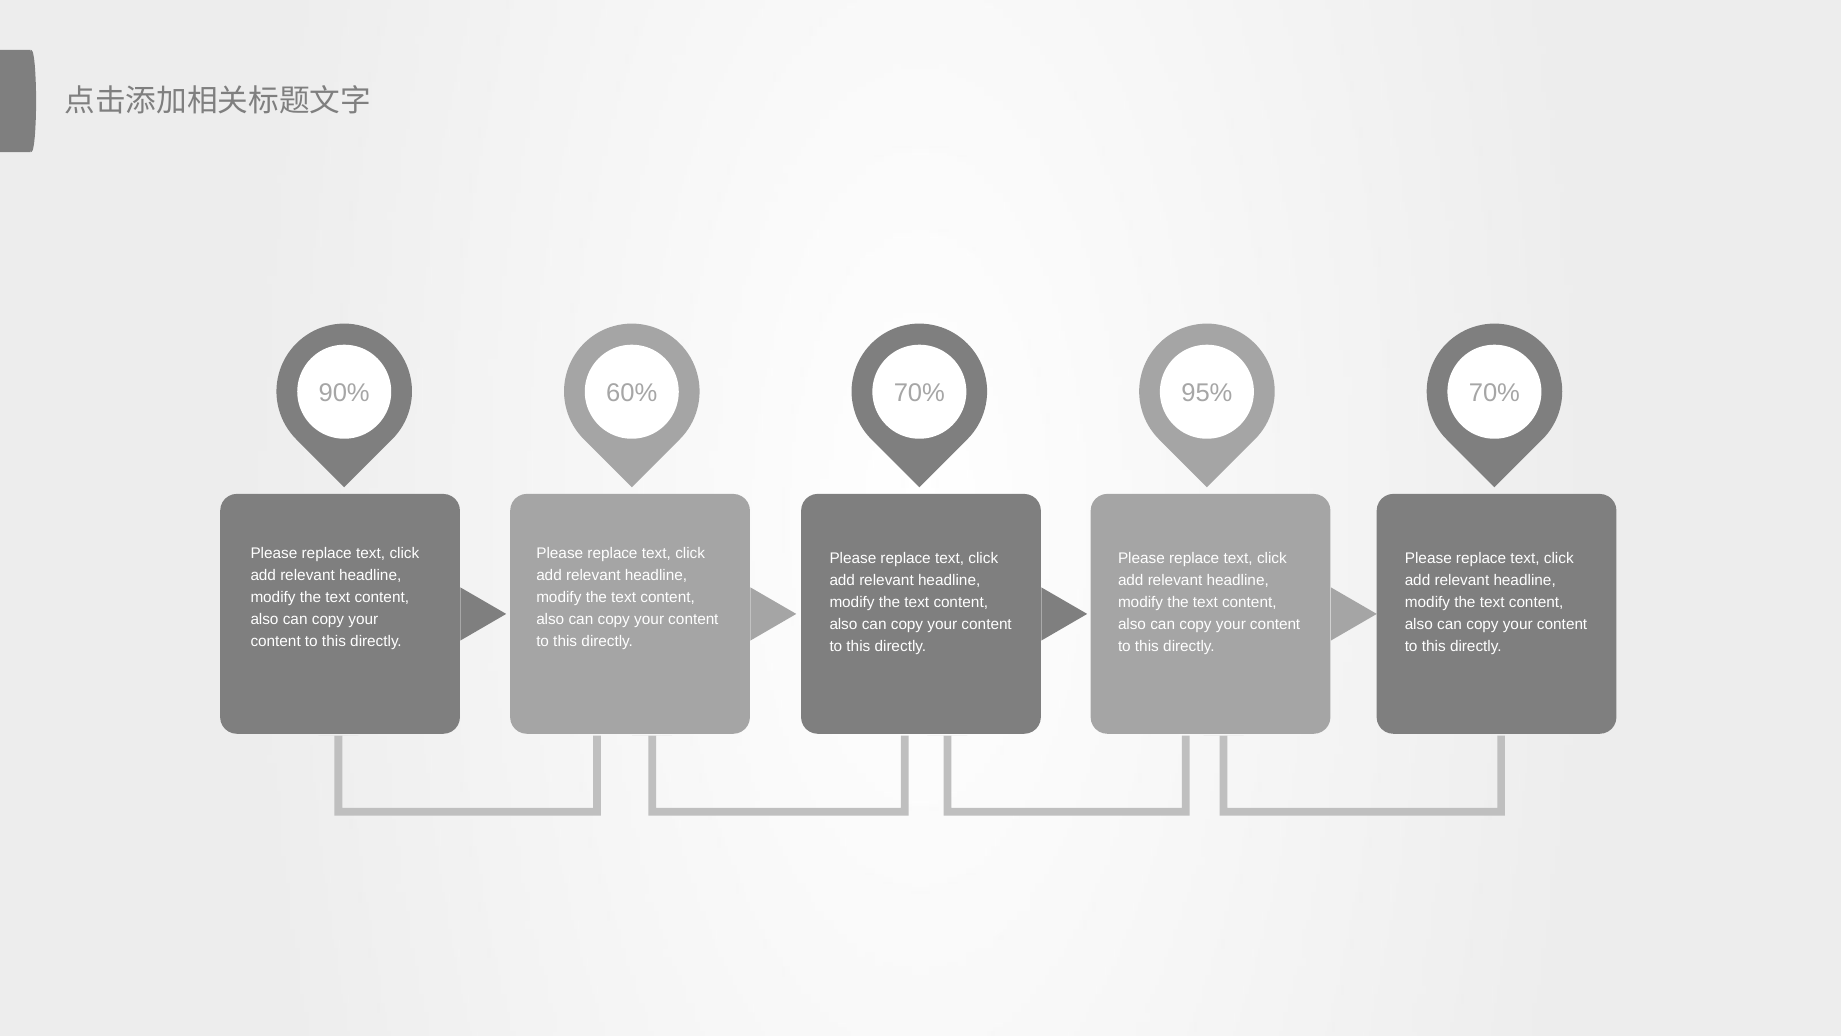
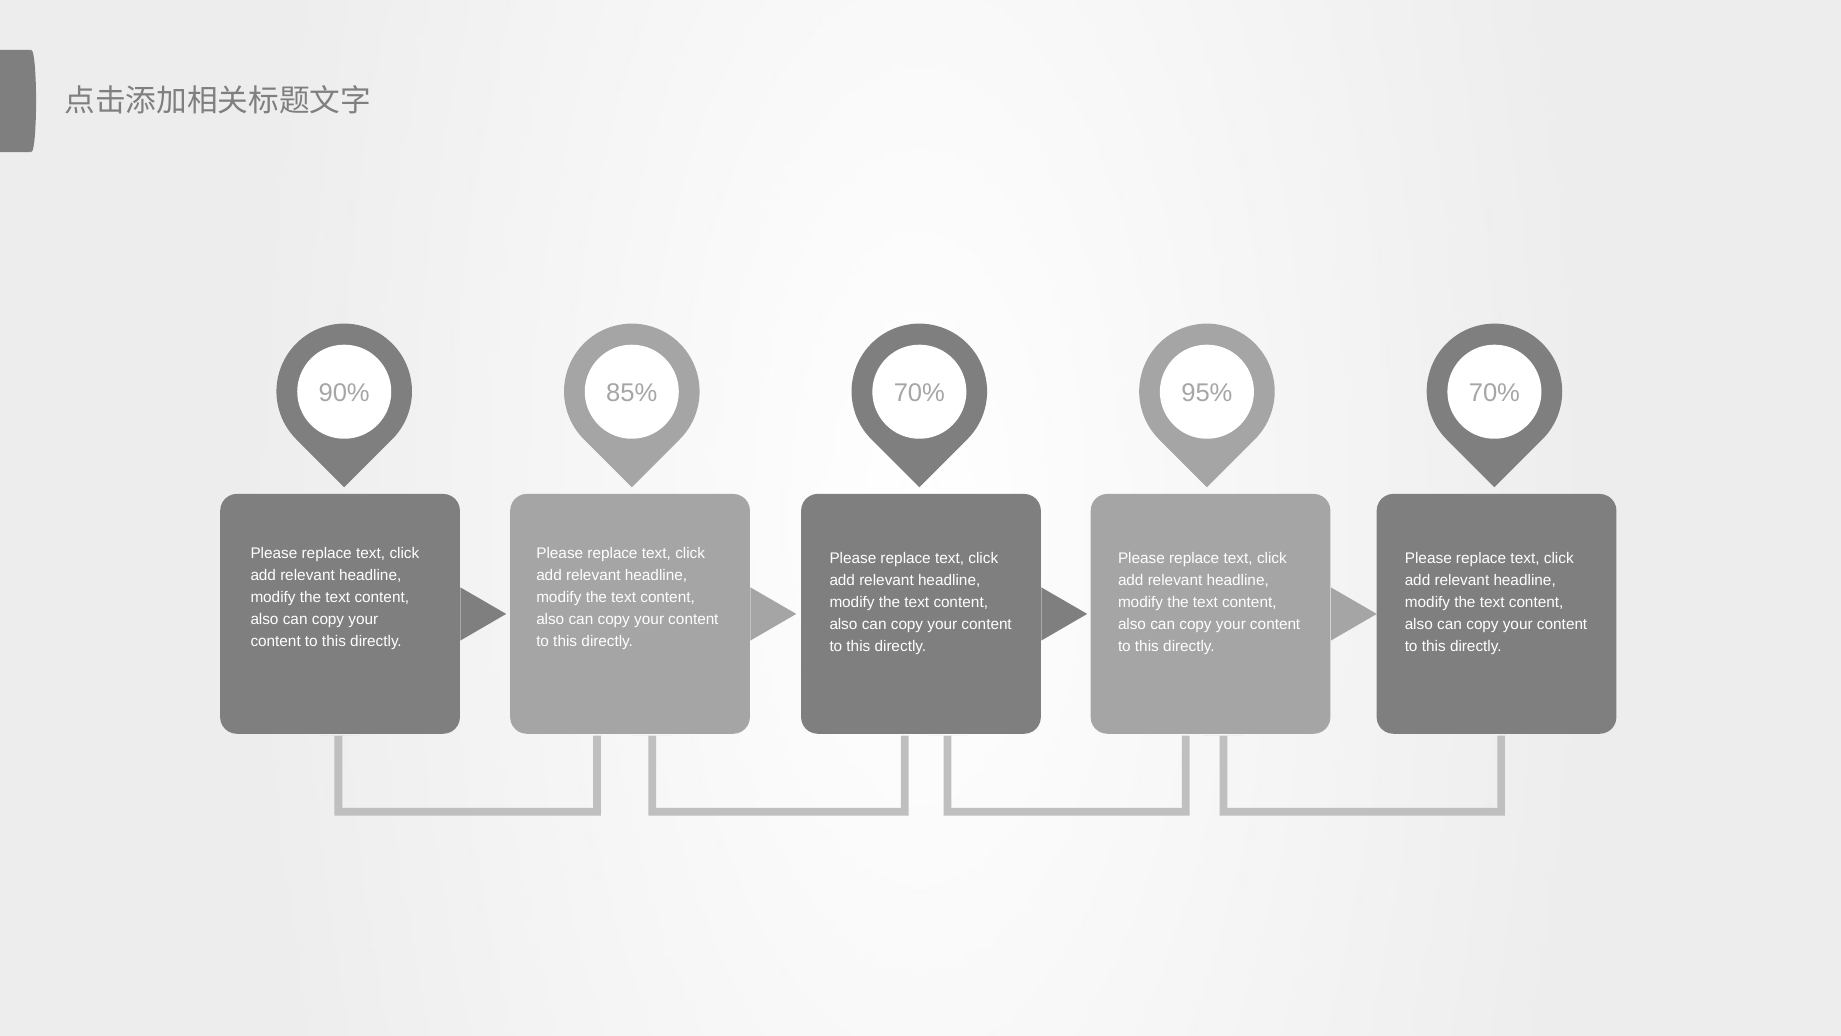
60%: 60% -> 85% (632, 393)
